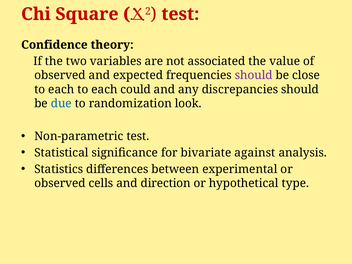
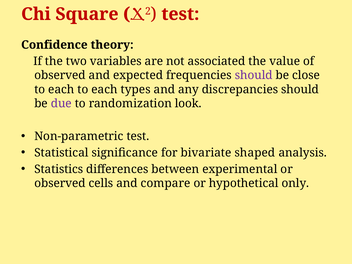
could: could -> types (136, 89)
due colour: blue -> purple (61, 103)
against: against -> shaped (255, 153)
direction: direction -> compare (166, 183)
type: type -> only (295, 183)
